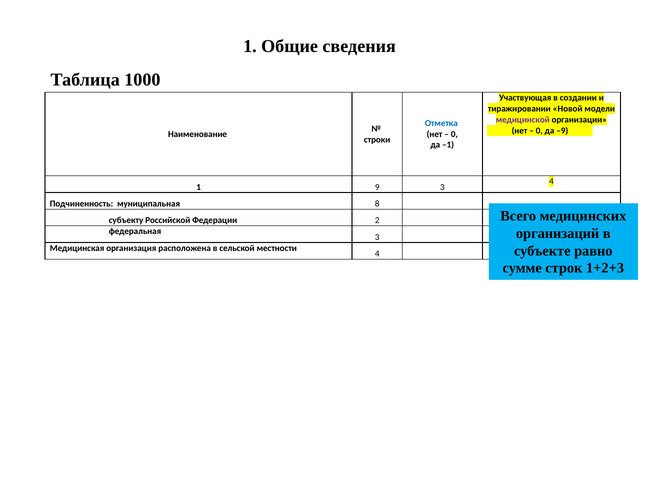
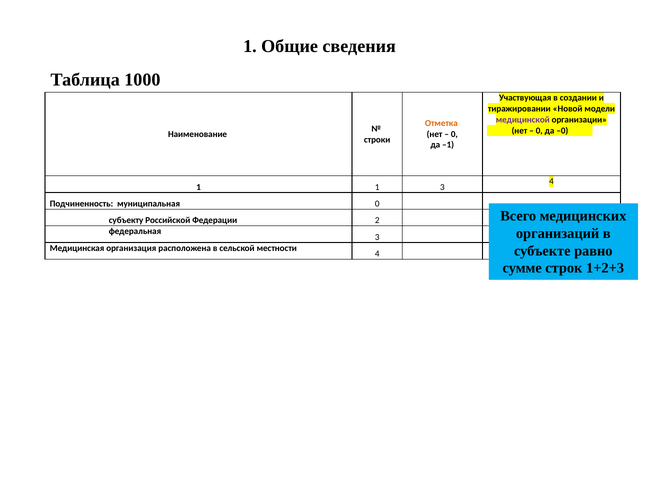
Отметка colour: blue -> orange (441, 123)
–9: –9 -> –0 (562, 130)
1 9: 9 -> 1 (377, 187)
муниципальная 8: 8 -> 0 (377, 204)
